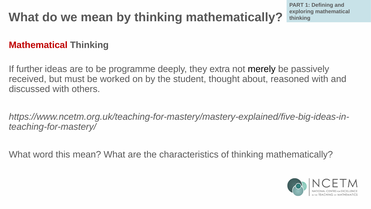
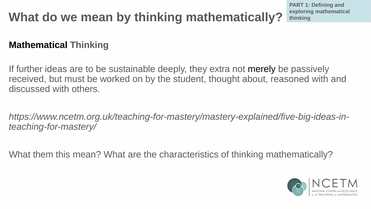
Mathematical colour: red -> black (38, 45)
programme: programme -> sustainable (132, 69)
word: word -> them (43, 154)
